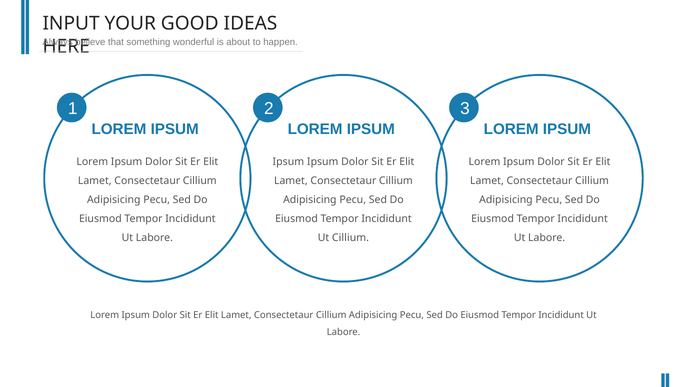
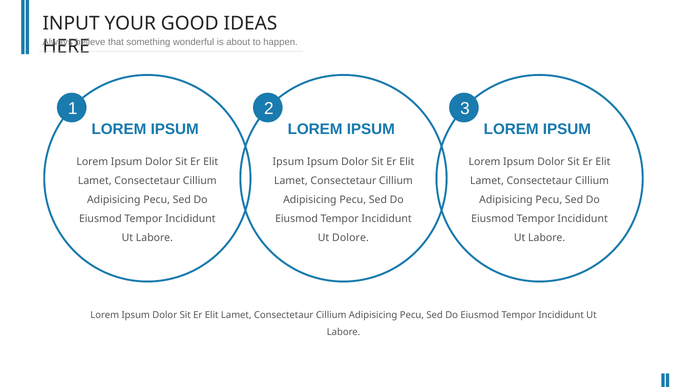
Ut Cillium: Cillium -> Dolore (350, 237)
